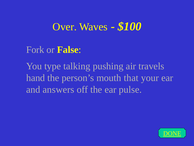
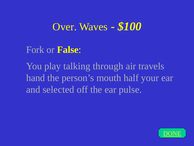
type: type -> play (53, 66)
pushing: pushing -> through (108, 66)
that: that -> half (131, 78)
answers: answers -> selected (58, 89)
